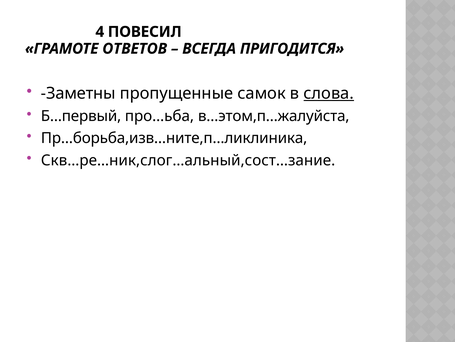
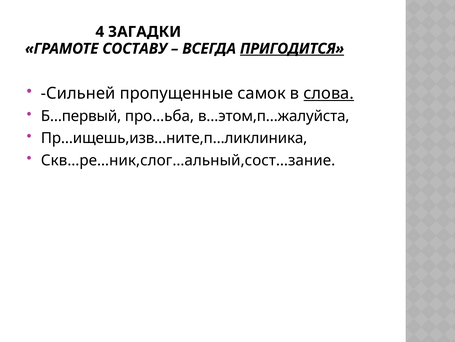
ПОВЕСИЛ: ПОВЕСИЛ -> ЗАГАДКИ (145, 32)
ОТВЕТОВ: ОТВЕТОВ -> СОСТАВУ (135, 49)
ПРИГОДИТСЯ underline: none -> present (292, 49)
Заметны: Заметны -> Сильней (78, 93)
Пр…борьба,изв…ните,п…ликлиника: Пр…борьба,изв…ните,п…ликлиника -> Пр…ищешь,изв…ните,п…ликлиника (174, 138)
